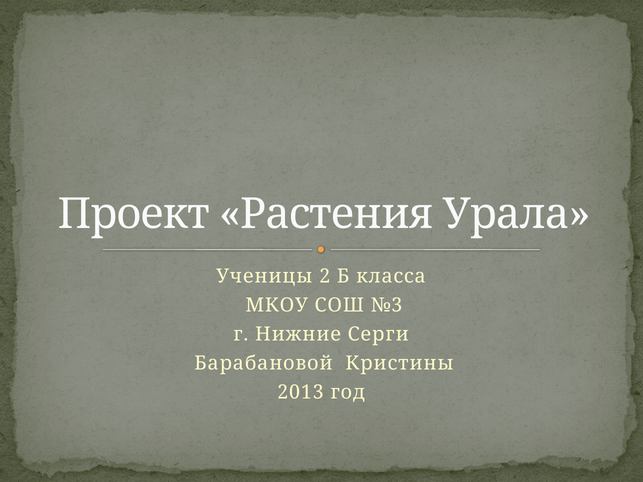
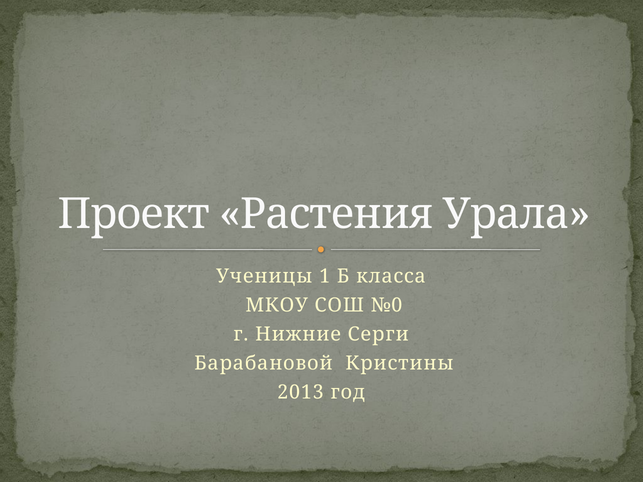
2: 2 -> 1 (325, 276)
№3: №3 -> №0 (387, 305)
